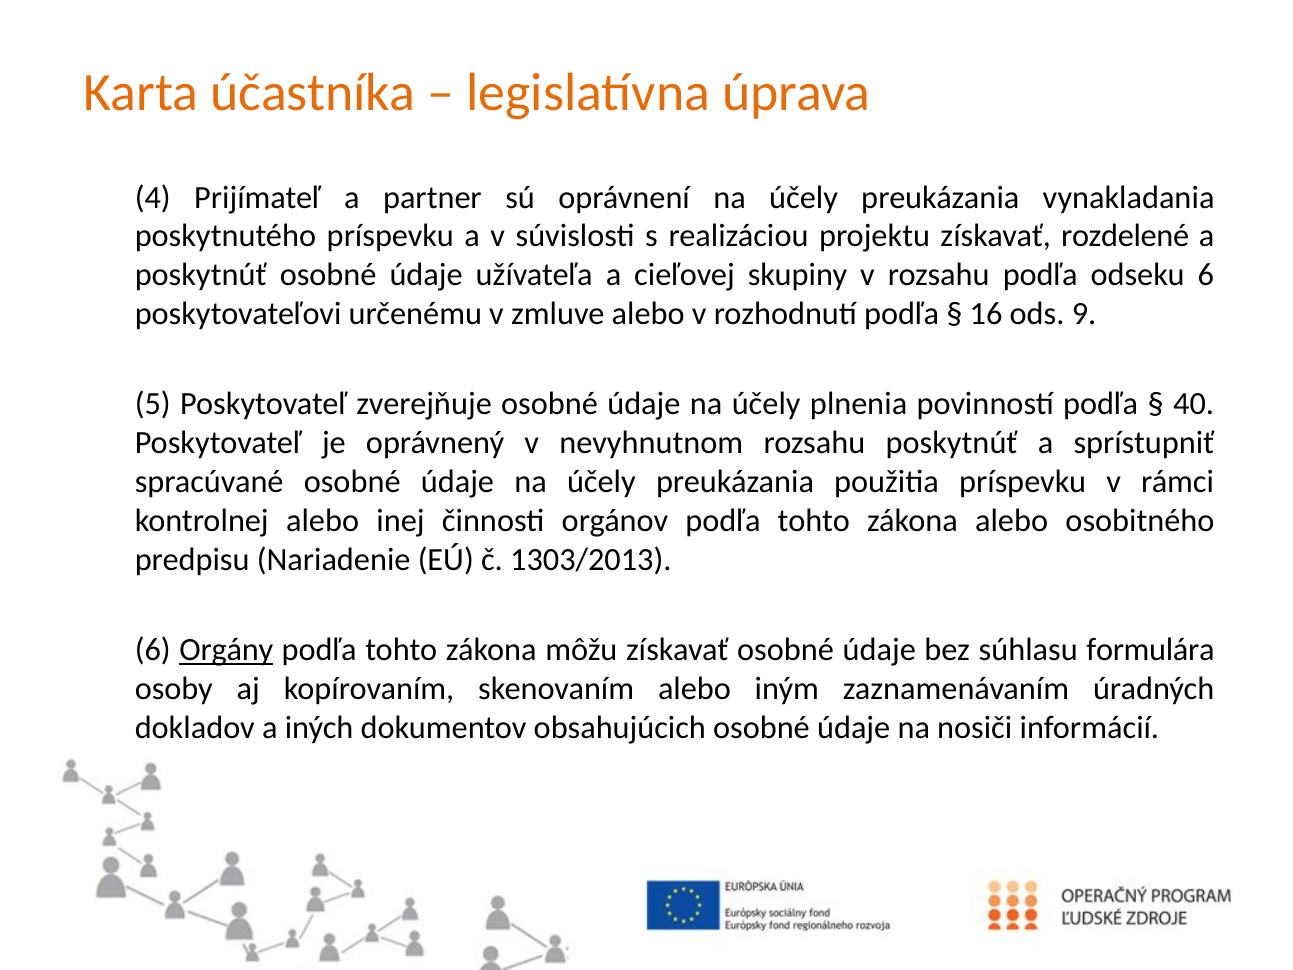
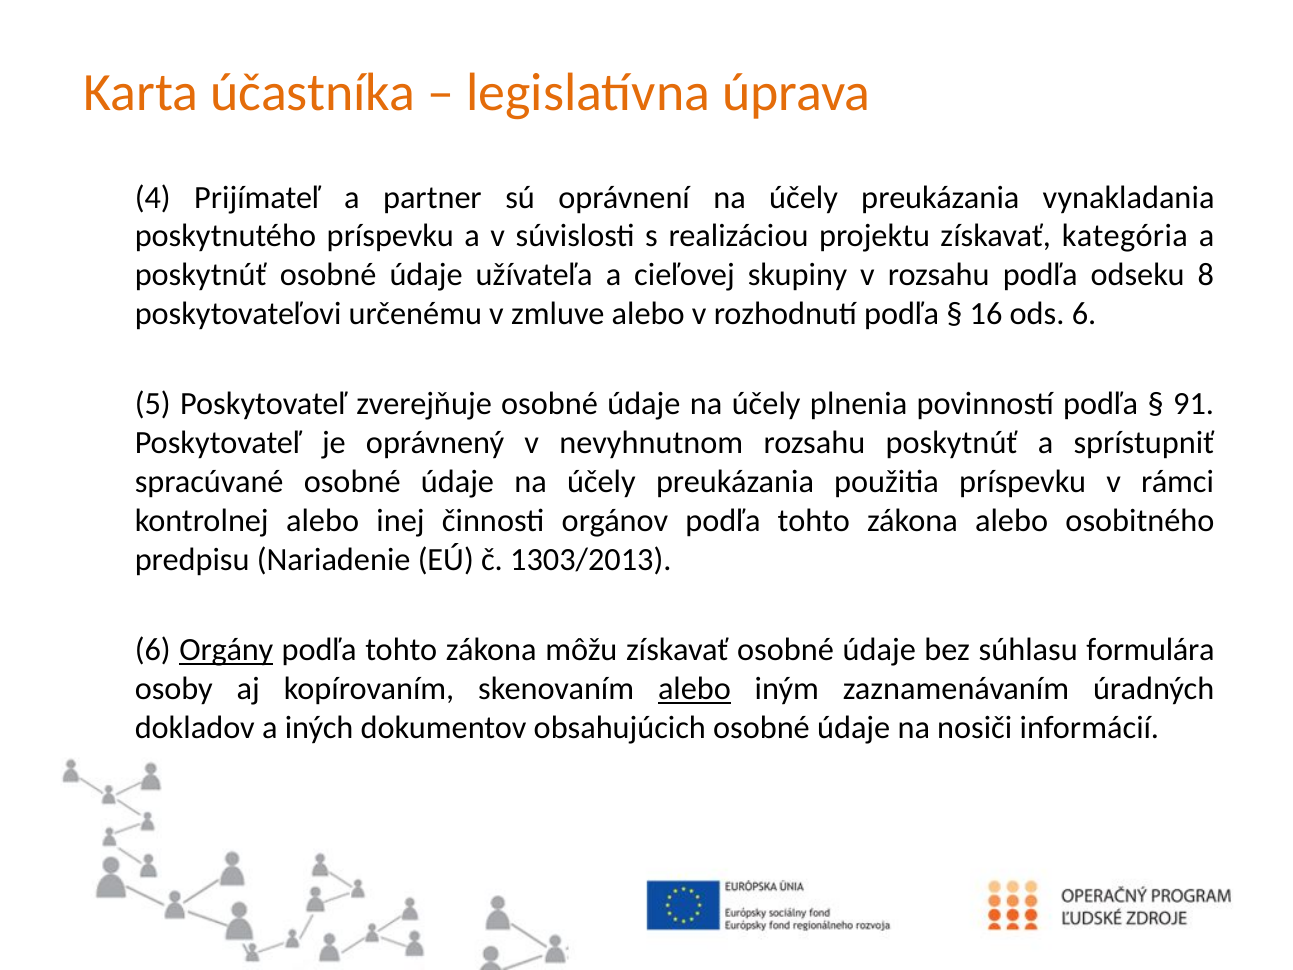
rozdelené: rozdelené -> kategória (1125, 236)
odseku 6: 6 -> 8 (1206, 275)
ods 9: 9 -> 6 (1084, 314)
40: 40 -> 91 (1194, 404)
alebo underline: none -> present (694, 689)
